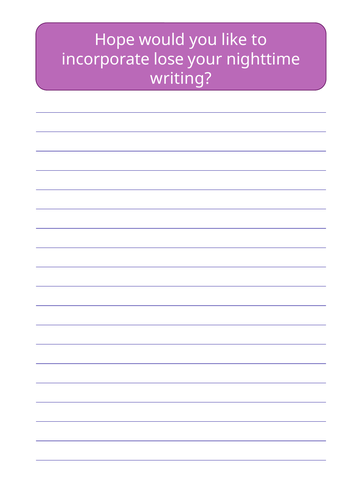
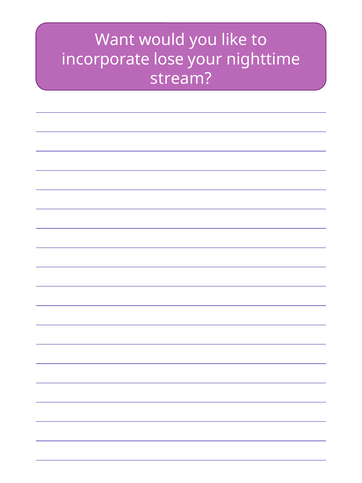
Hope: Hope -> Want (115, 40)
writing: writing -> stream (181, 78)
